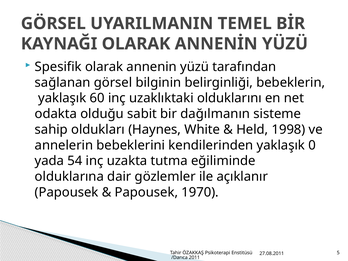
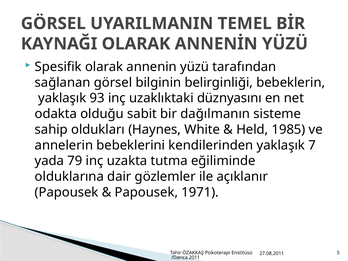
60: 60 -> 93 (97, 98)
olduklarını: olduklarını -> düznyasını (229, 98)
1998: 1998 -> 1985 (288, 130)
0: 0 -> 7 (312, 145)
54: 54 -> 79 (75, 161)
1970: 1970 -> 1971 (200, 192)
